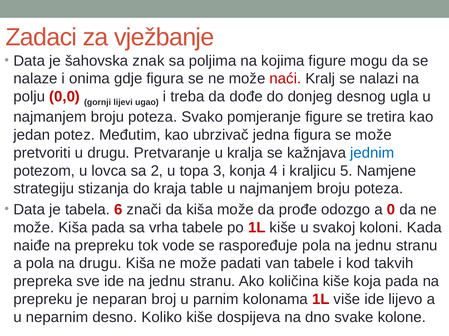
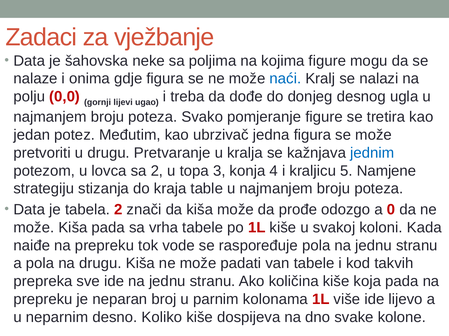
znak: znak -> nekе (149, 61)
naći colour: red -> blue (285, 79)
tabela 6: 6 -> 2 (118, 210)
